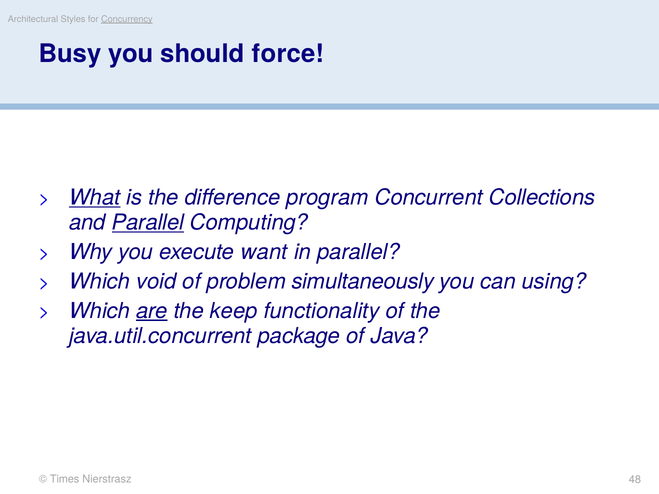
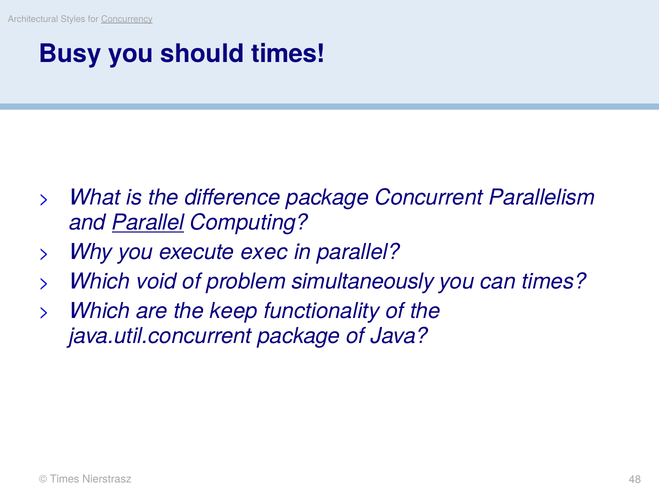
should force: force -> times (288, 54)
What underline: present -> none (95, 198)
difference program: program -> package (328, 198)
Collections: Collections -> Parallelism (542, 198)
want: want -> exec (264, 252)
can using: using -> times (554, 282)
are underline: present -> none (152, 311)
